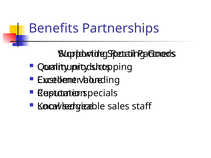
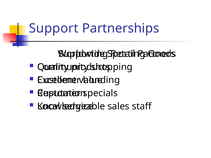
Benefits: Benefits -> Support (54, 28)
